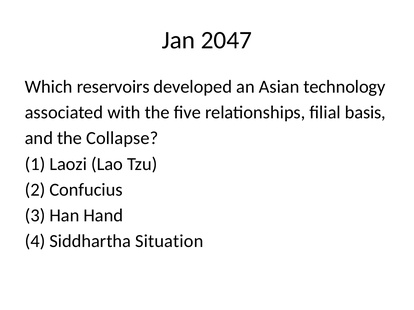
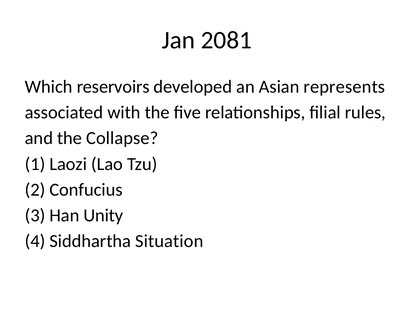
2047: 2047 -> 2081 (226, 40)
technology: technology -> represents (344, 87)
basis: basis -> rules (365, 113)
Hand: Hand -> Unity (103, 216)
